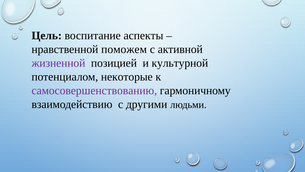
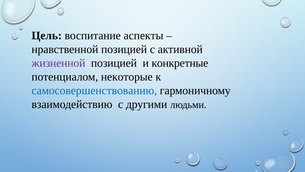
нравственной поможем: поможем -> позицией (124, 49)
культурной: культурной -> конкретные (180, 63)
самосовершенствованию colour: purple -> blue (94, 90)
